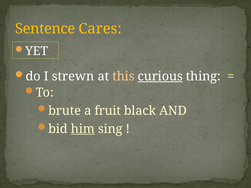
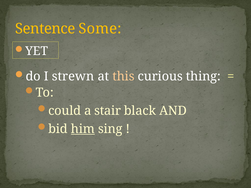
Cares: Cares -> Some (100, 29)
curious underline: present -> none (160, 77)
brute: brute -> could (65, 111)
fruit: fruit -> stair (108, 111)
